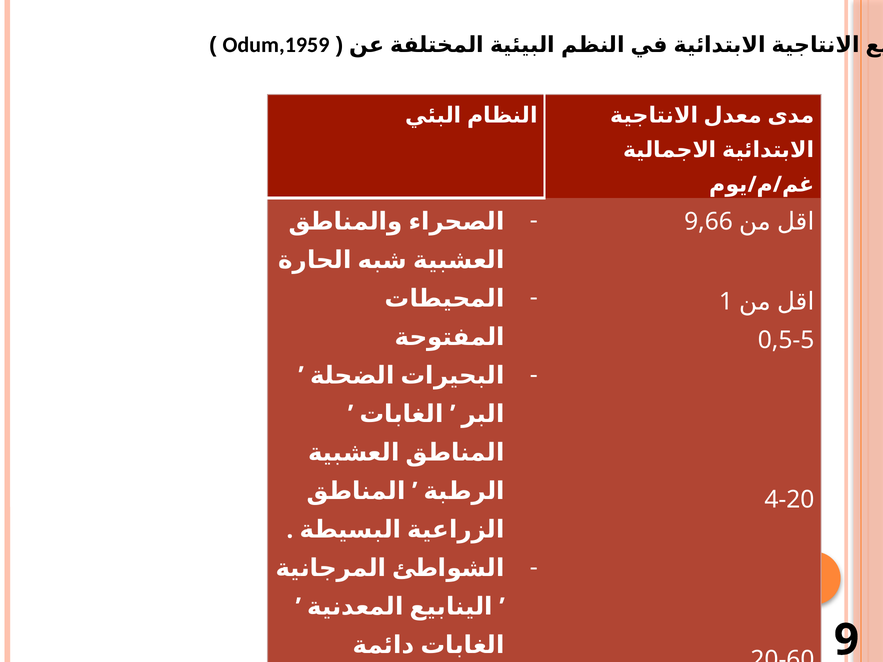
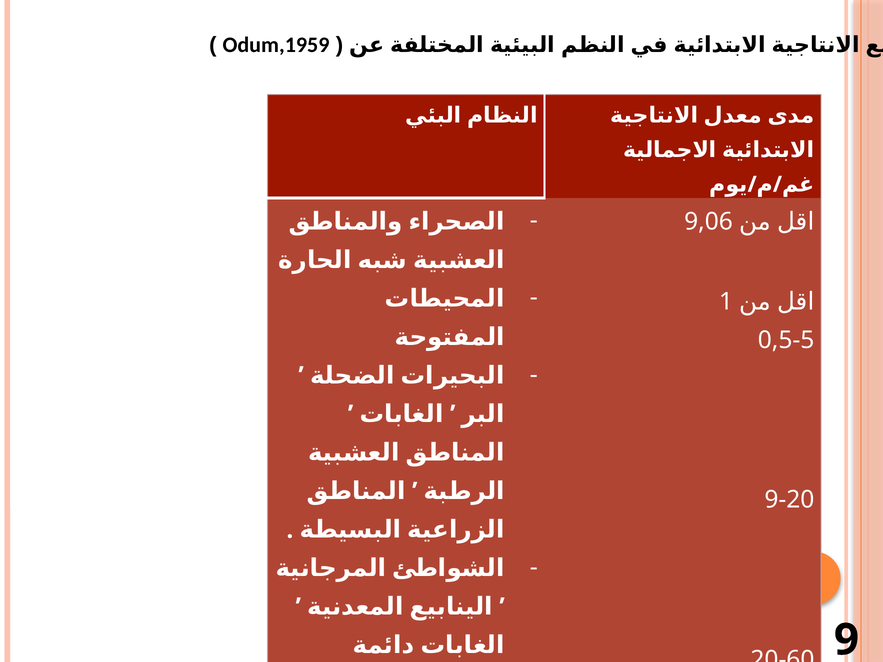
9,66: 9,66 -> 9,06 (709, 222)
4-20: 4-20 -> 9-20 (789, 500)
